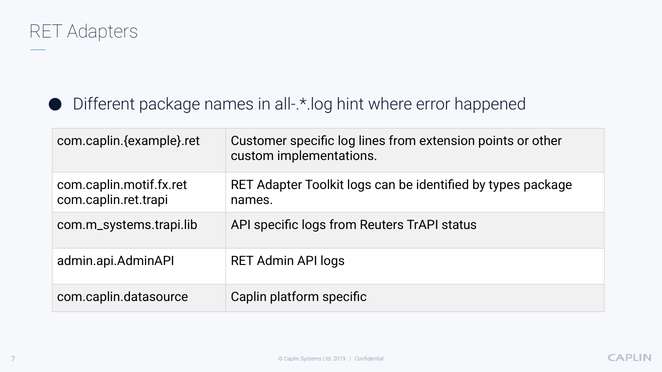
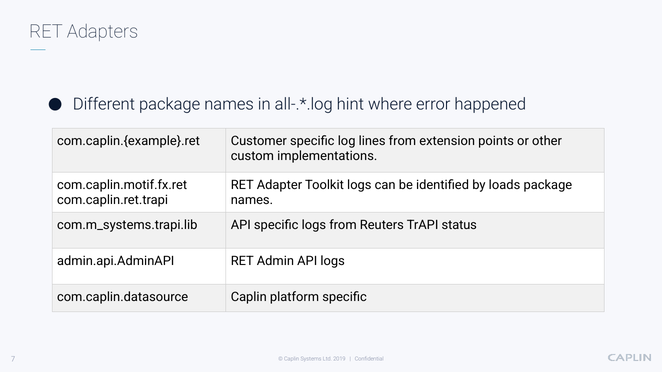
types: types -> loads (504, 185)
